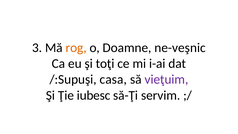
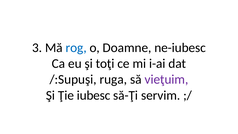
rog colour: orange -> blue (76, 48)
ne-veşnic: ne-veşnic -> ne-iubesc (180, 48)
casa: casa -> ruga (113, 79)
